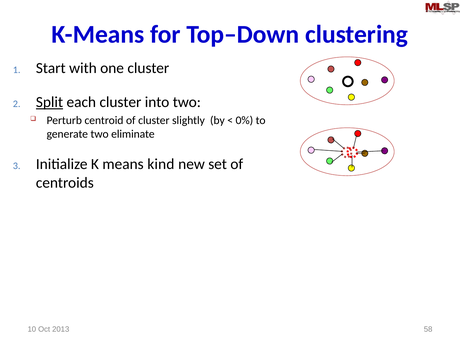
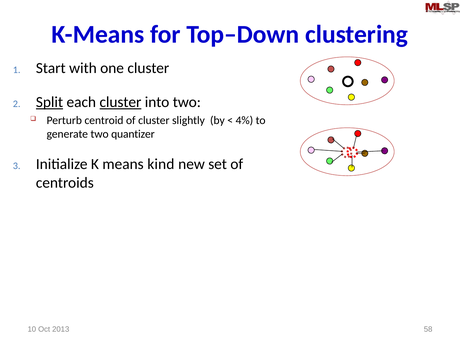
cluster underline: none -> present (120, 102)
0%: 0% -> 4% (244, 120)
eliminate: eliminate -> quantizer (133, 134)
